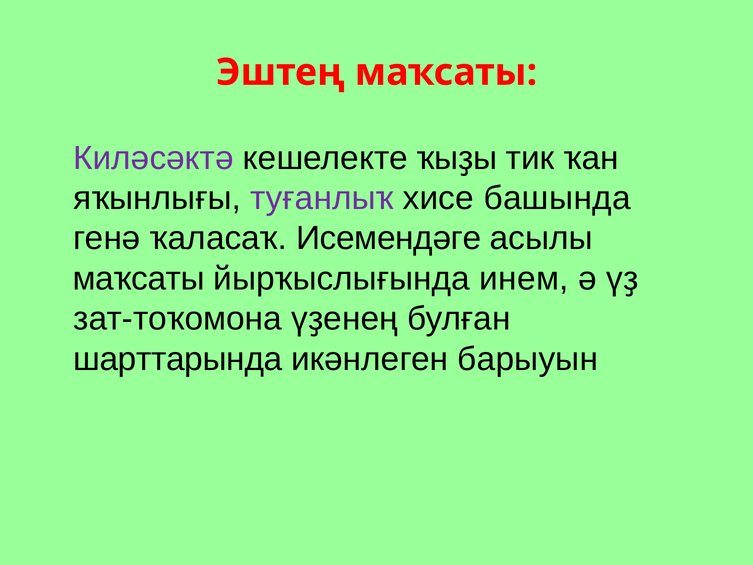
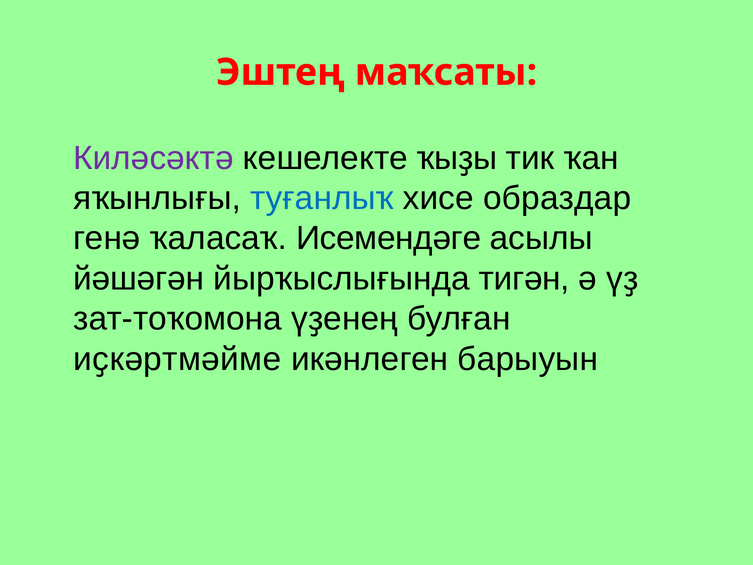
туғанлыҡ colour: purple -> blue (322, 198)
башында: башында -> образдар (557, 198)
маҡсаты: маҡсаты -> йәшәгән (139, 278)
инем: инем -> тигән (524, 278)
шарттарында: шарттарында -> иҫкәртмәйме (177, 359)
